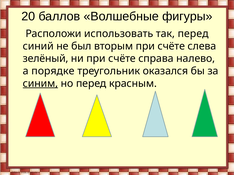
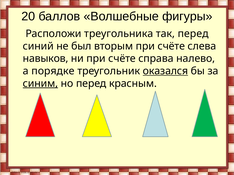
использовать: использовать -> треугольника (119, 34)
зелёный: зелёный -> навыков (46, 59)
оказался underline: none -> present (165, 71)
